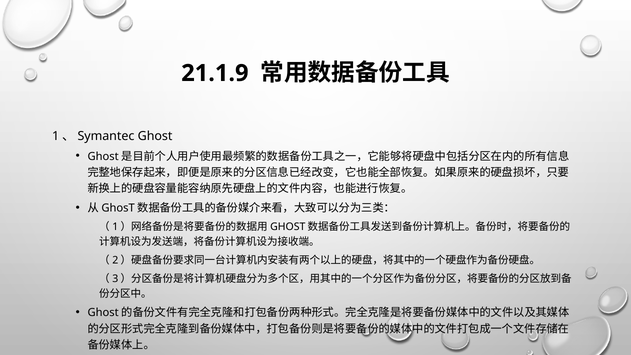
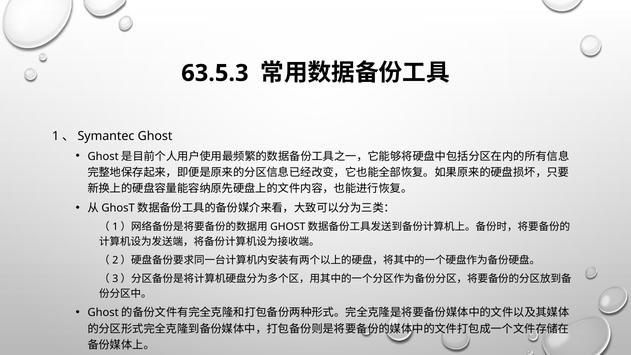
21.1.9: 21.1.9 -> 63.5.3 (215, 73)
